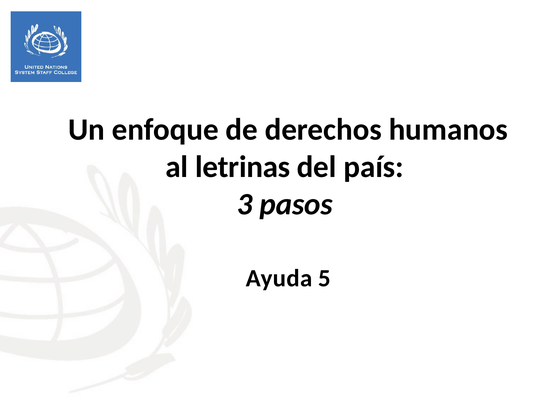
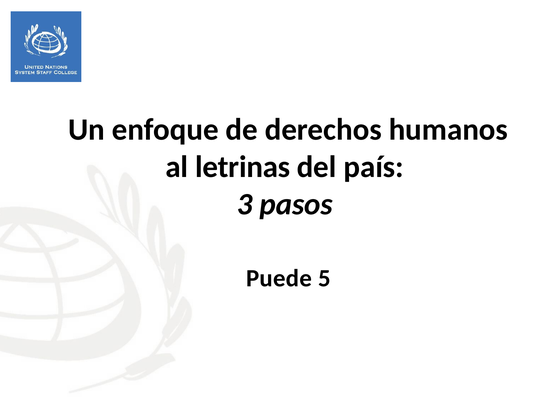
Ayuda: Ayuda -> Puede (279, 278)
